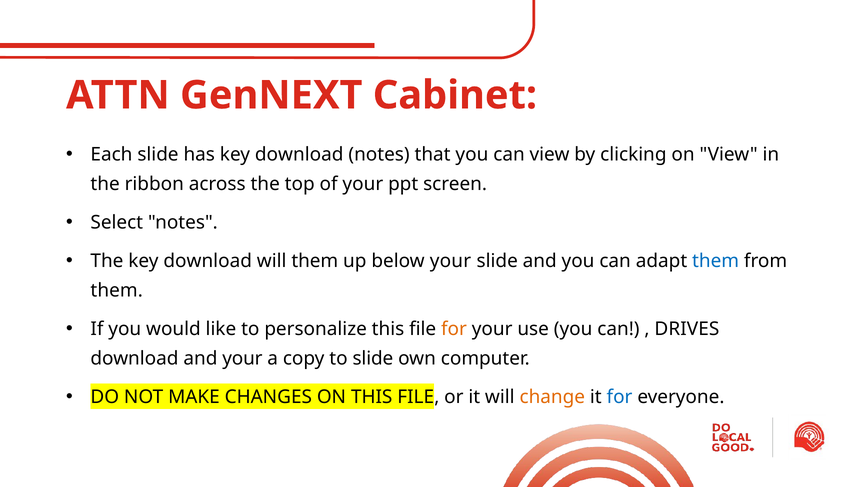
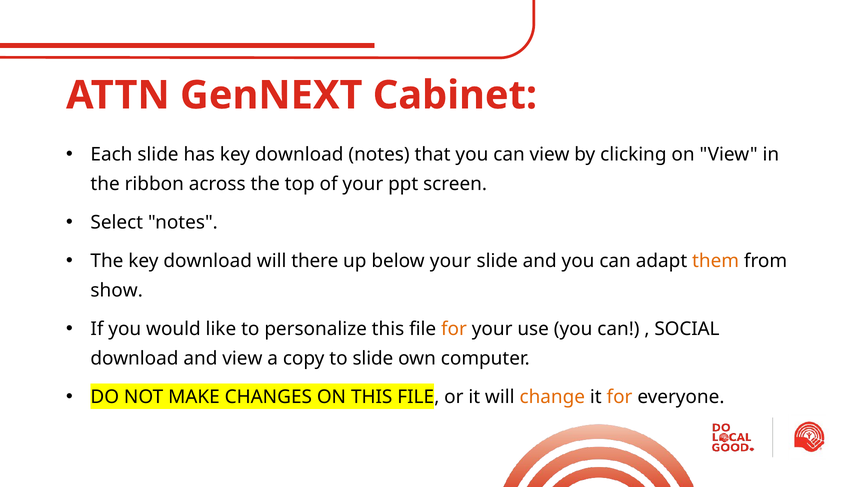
will them: them -> there (315, 261)
them colour: blue -> orange (716, 261)
them: them -> show (117, 291)
DRIVES: DRIVES -> SOCIAL (687, 330)
and your: your -> view (242, 359)
for colour: blue -> orange (620, 398)
